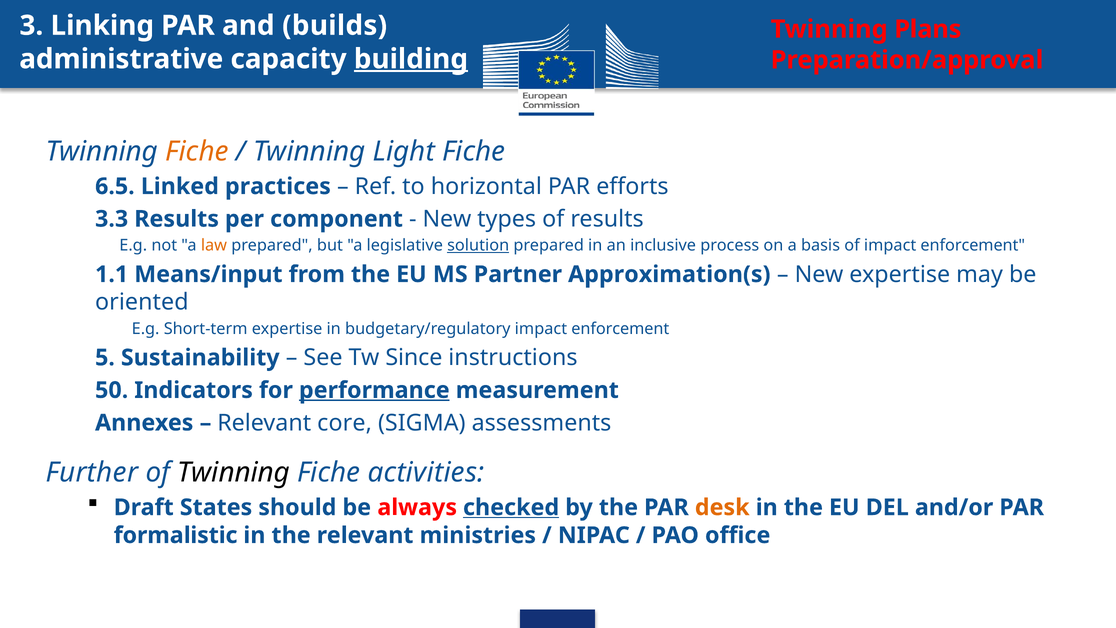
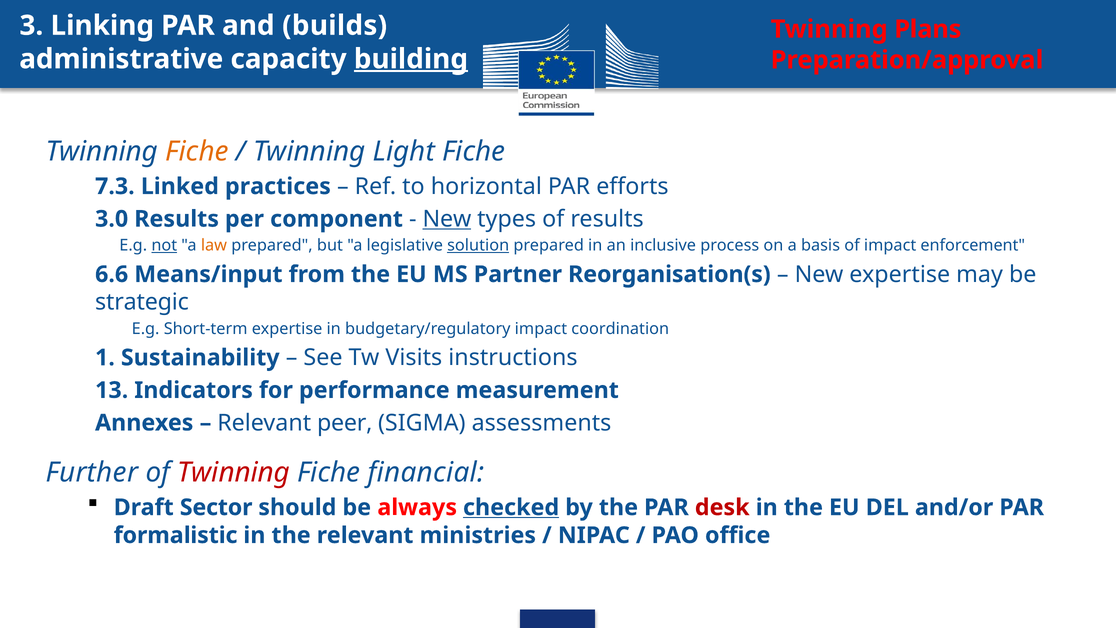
6.5: 6.5 -> 7.3 (115, 186)
3.3: 3.3 -> 3.0 (112, 219)
New underline: none -> present (447, 219)
not underline: none -> present (164, 245)
1.1: 1.1 -> 6.6 (112, 274)
Approximation(s: Approximation(s -> Reorganisation(s (669, 274)
oriented: oriented -> strategic (142, 302)
budgetary/regulatory impact enforcement: enforcement -> coordination (620, 329)
5: 5 -> 1 (105, 358)
Since: Since -> Visits (414, 358)
50: 50 -> 13 (112, 390)
performance underline: present -> none (374, 390)
core: core -> peer (345, 423)
Twinning colour: black -> red (234, 472)
activities: activities -> financial (426, 472)
States: States -> Sector (216, 507)
desk colour: orange -> red (722, 507)
